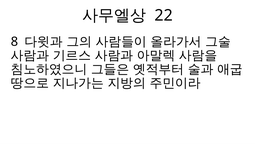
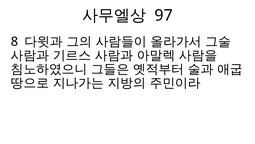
22: 22 -> 97 (164, 15)
